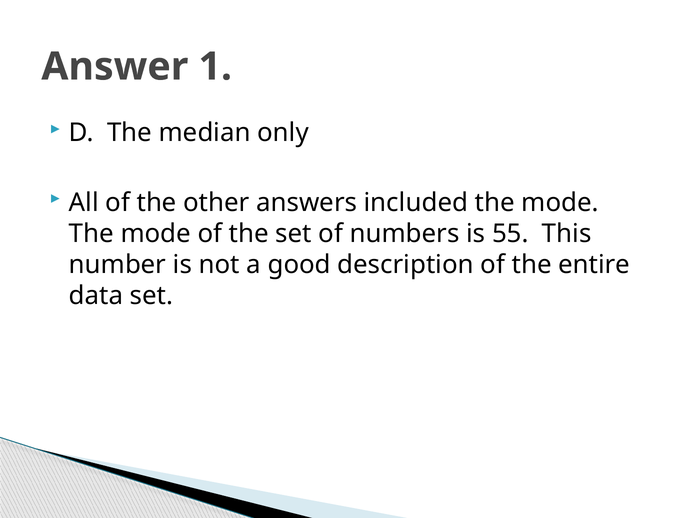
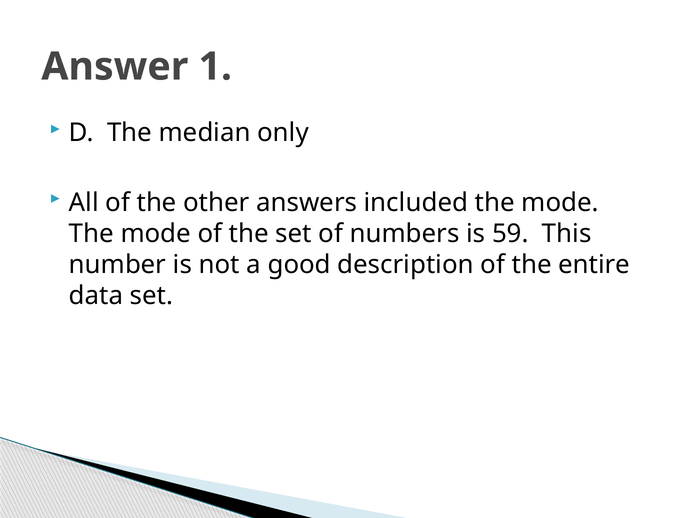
55: 55 -> 59 (510, 233)
